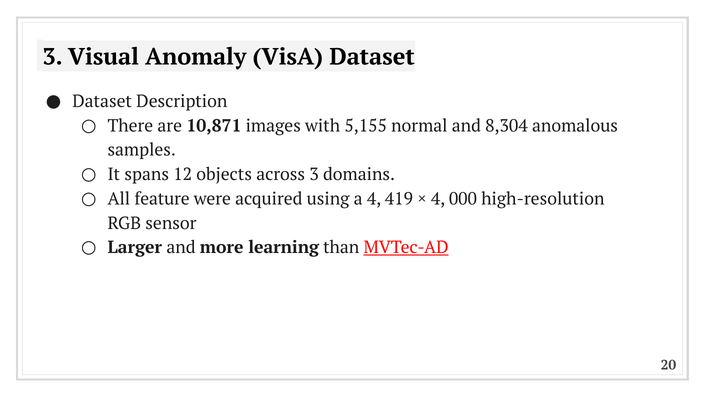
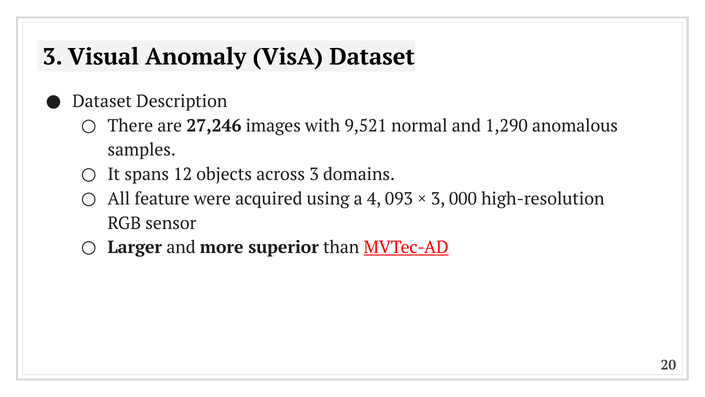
10,871: 10,871 -> 27,246 (214, 126)
5,155: 5,155 -> 9,521 (366, 126)
8,304: 8,304 -> 1,290 (506, 126)
419: 419 -> 093 (399, 199)
4: 4 -> 3 (438, 199)
learning: learning -> superior (284, 247)
